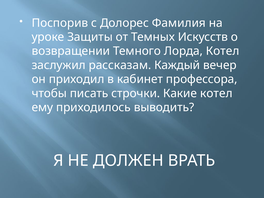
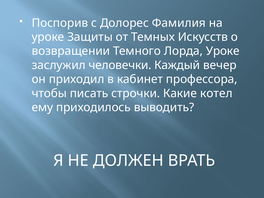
Лорда Котел: Котел -> Уроке (223, 51)
рассказам: рассказам -> человечки (120, 65)
